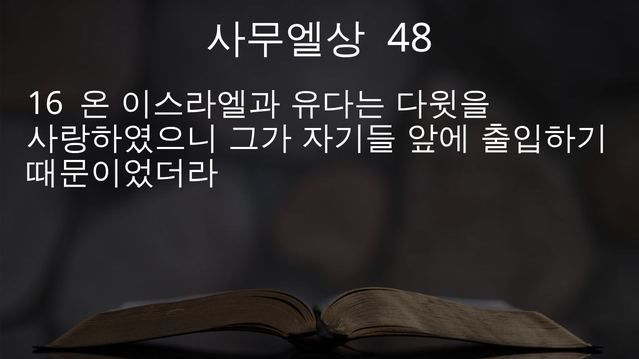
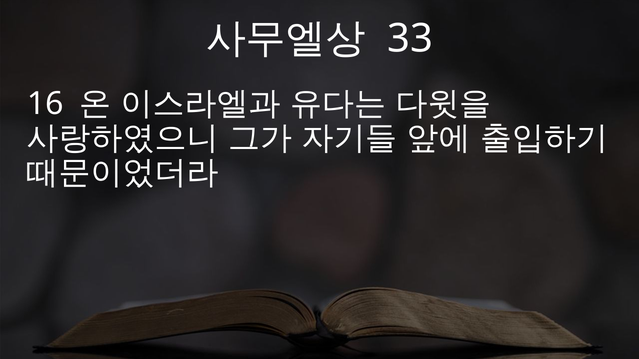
48: 48 -> 33 (410, 38)
